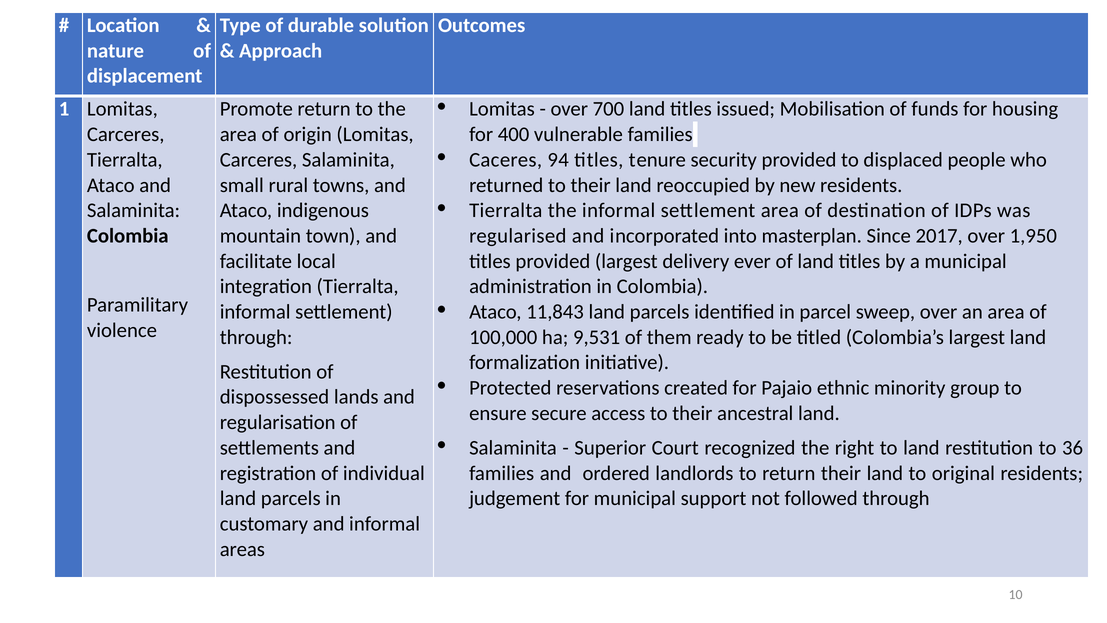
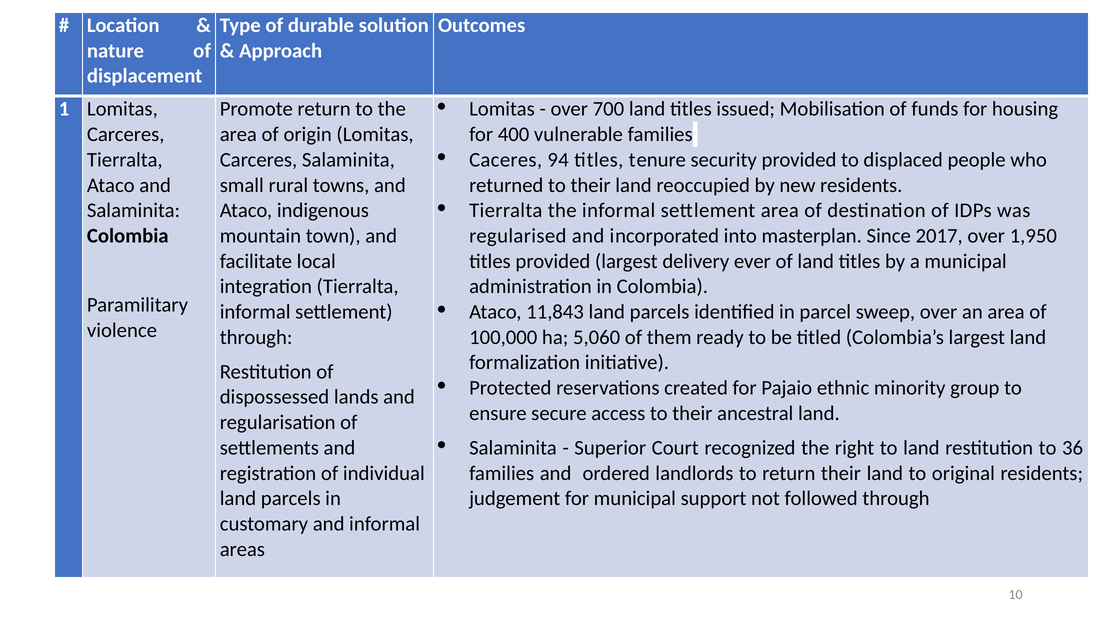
9,531: 9,531 -> 5,060 (597, 337)
